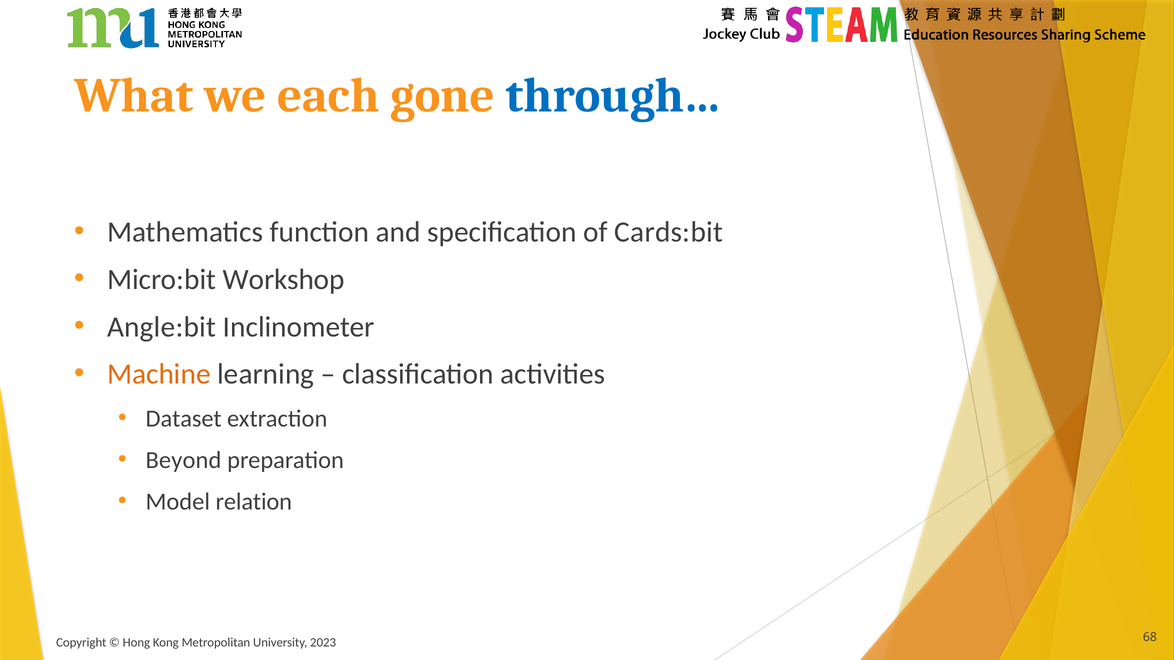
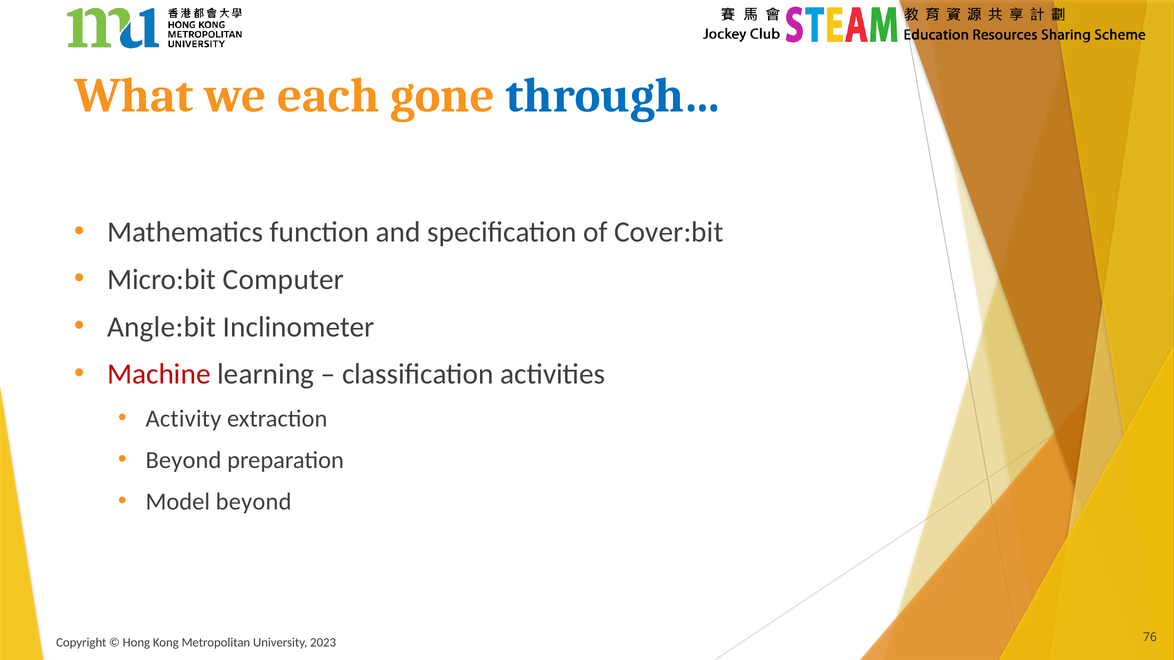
Cards:bit: Cards:bit -> Cover:bit (669, 232)
Workshop: Workshop -> Computer (283, 280)
Machine colour: orange -> red (159, 375)
Dataset: Dataset -> Activity (183, 419)
Model relation: relation -> beyond (254, 502)
68: 68 -> 76 (1150, 638)
